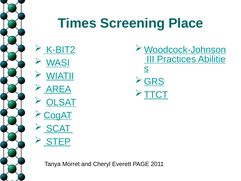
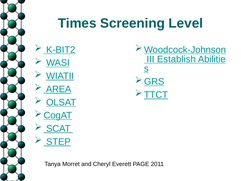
Place: Place -> Level (186, 23)
Practices: Practices -> Establish (176, 59)
